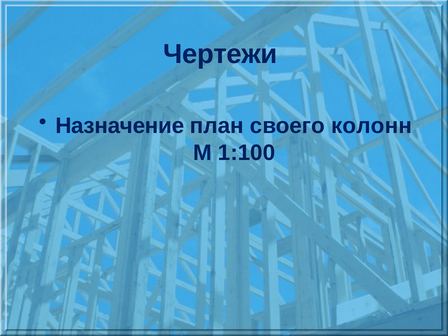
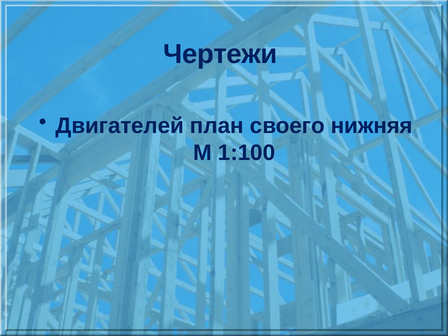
Назначение: Назначение -> Двигателей (120, 126)
колонн: колонн -> нижняя (372, 126)
